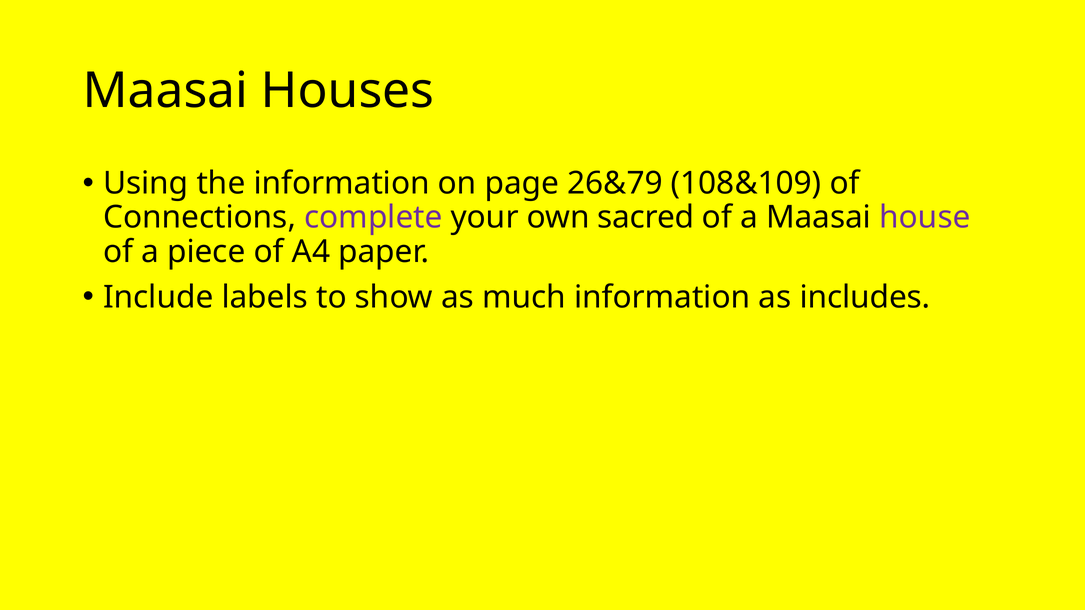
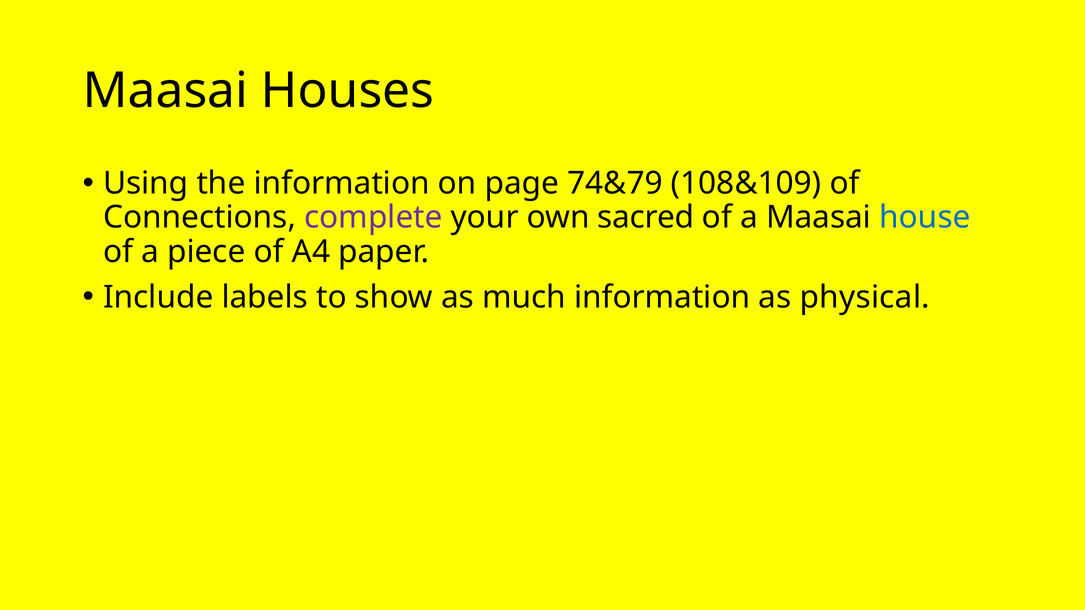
26&79: 26&79 -> 74&79 (615, 183)
house colour: purple -> blue (925, 218)
includes: includes -> physical (865, 297)
